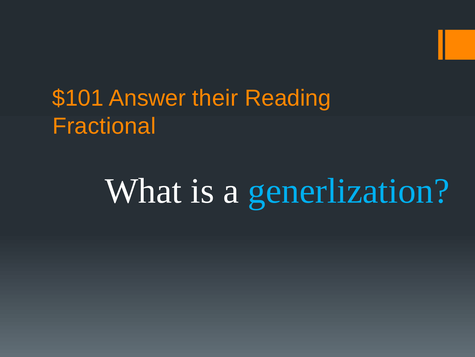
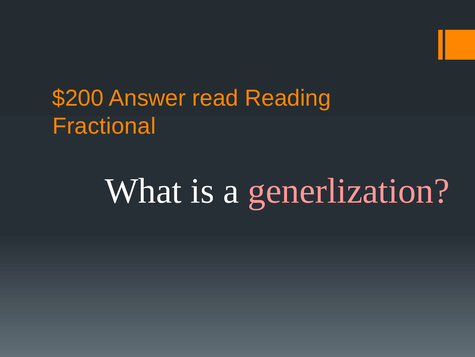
$101: $101 -> $200 (78, 98)
their: their -> read (215, 98)
generlization colour: light blue -> pink (349, 191)
